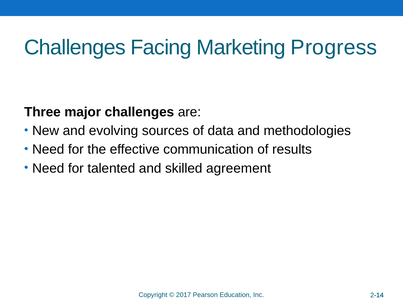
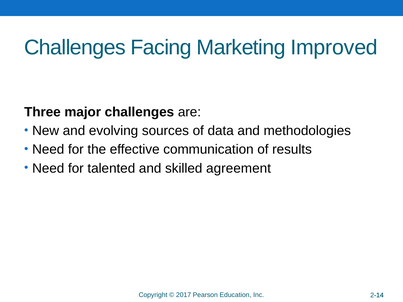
Progress: Progress -> Improved (334, 48)
